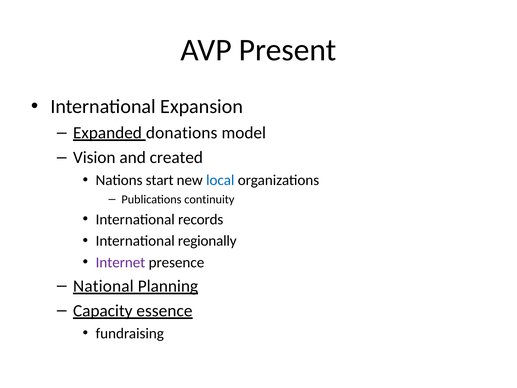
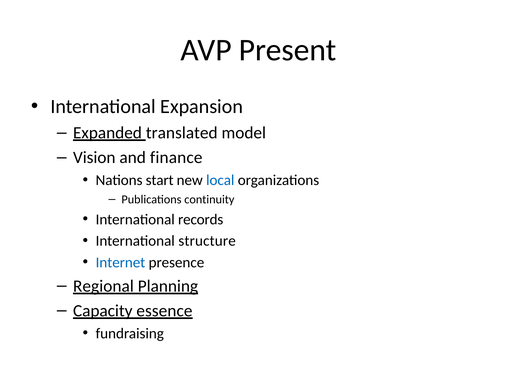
donations: donations -> translated (182, 133)
created: created -> finance (176, 157)
regionally: regionally -> structure (207, 241)
Internet colour: purple -> blue (120, 262)
National: National -> Regional (103, 286)
